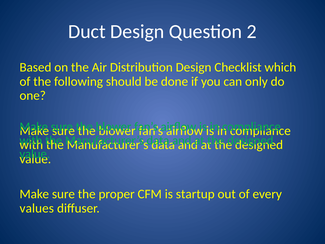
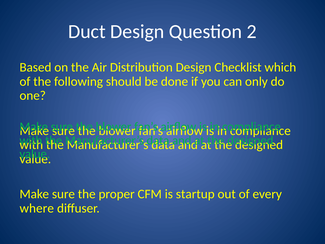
values: values -> where (37, 208)
